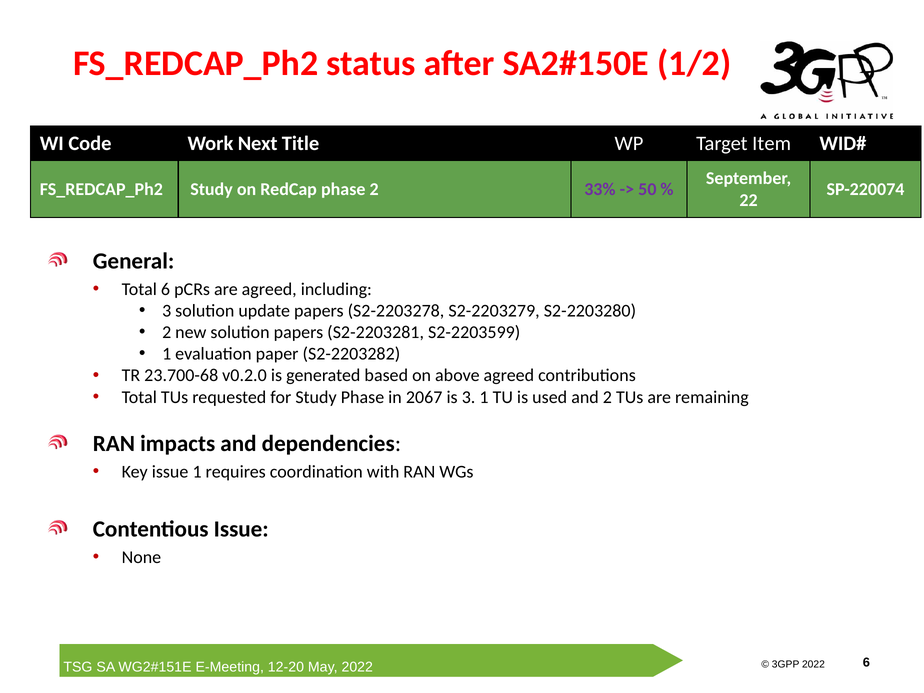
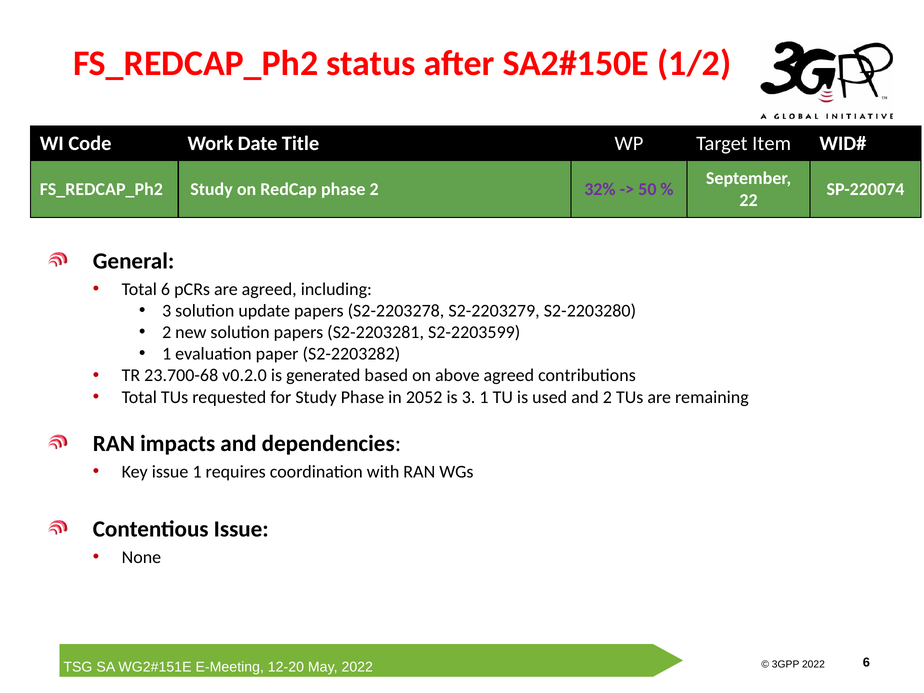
Next: Next -> Date (258, 143)
33%: 33% -> 32% (600, 189)
2067: 2067 -> 2052 (424, 397)
